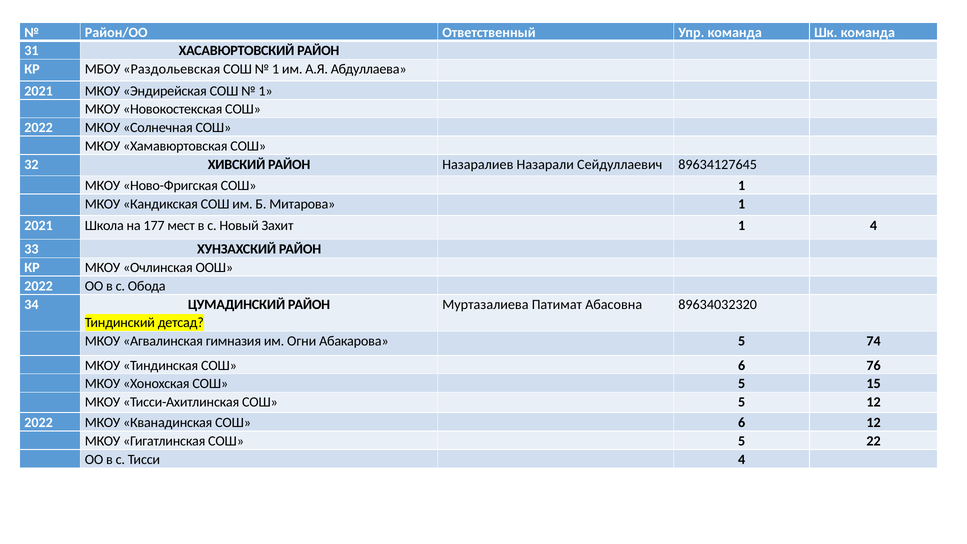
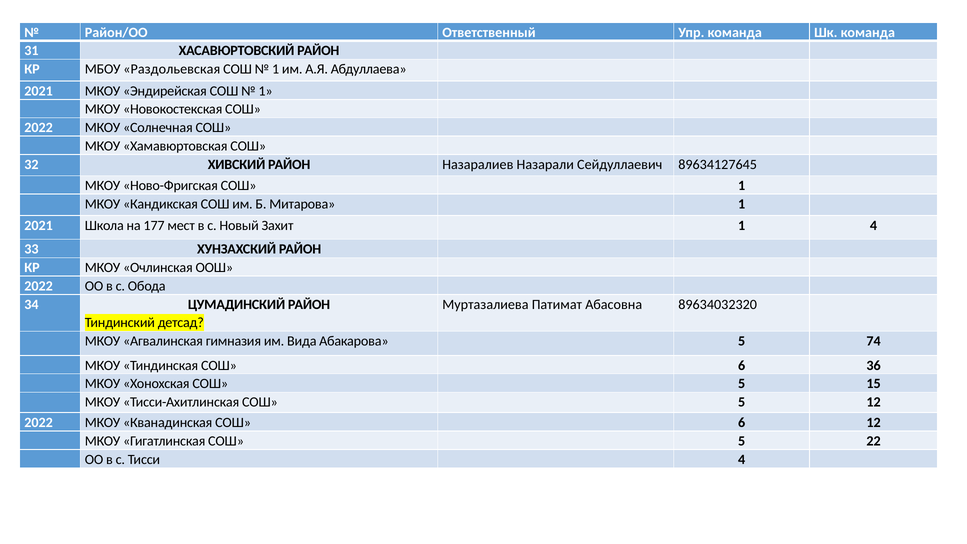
Огни: Огни -> Вида (302, 341)
76: 76 -> 36 (874, 365)
